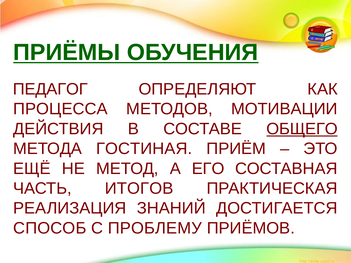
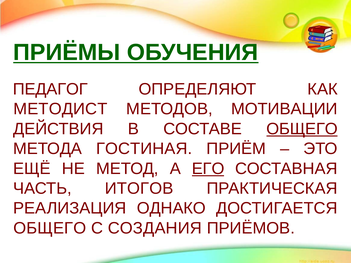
ПРОЦЕССА: ПРОЦЕССА -> МЕТОДИСТ (60, 109)
ЕГО underline: none -> present (208, 169)
ЗНАНИЙ: ЗНАНИЙ -> ОДНАКО (171, 208)
СПОСОБ: СПОСОБ -> ОБЩЕГО (50, 228)
ПРОБЛЕМУ: ПРОБЛЕМУ -> СОЗДАНИЯ (155, 228)
